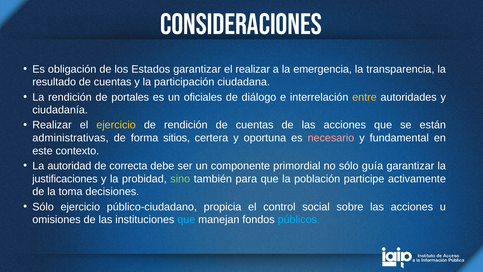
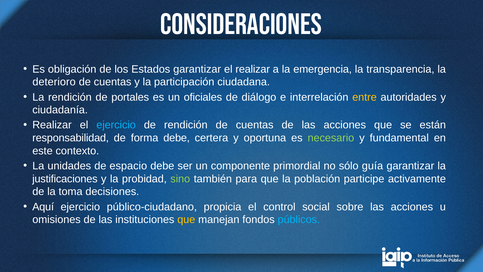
resultado: resultado -> deterioro (54, 82)
ejercicio colour: yellow -> light blue (116, 125)
administrativas: administrativas -> responsabilidad (71, 138)
forma sitios: sitios -> debe (177, 138)
necesario colour: pink -> light green (331, 138)
autoridad: autoridad -> unidades (69, 166)
correcta: correcta -> espacio (128, 166)
Sólo: Sólo -> Aquí (43, 207)
que colour: light blue -> yellow (186, 219)
